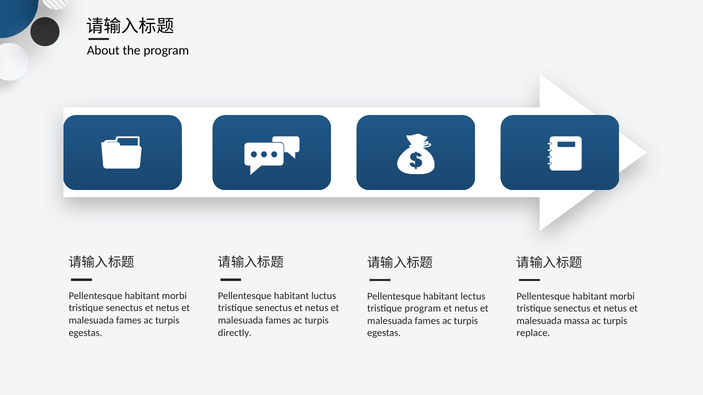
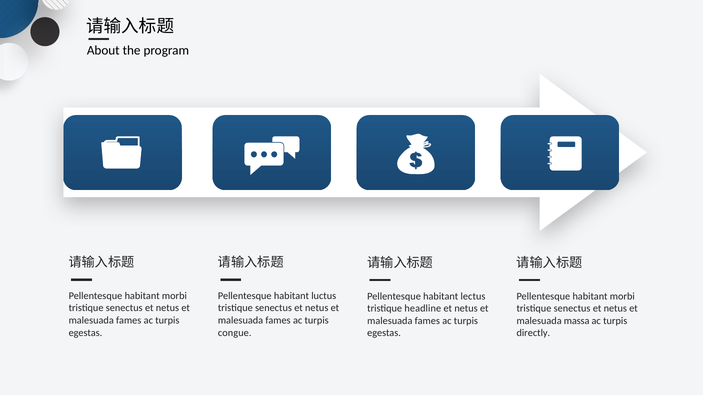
tristique program: program -> headline (423, 309)
directly: directly -> congue (235, 333)
replace: replace -> directly (533, 333)
